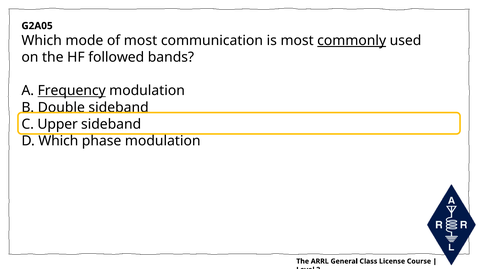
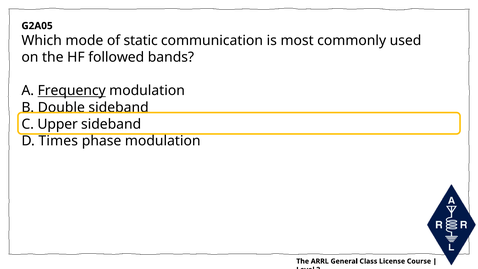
of most: most -> static (141, 40)
commonly underline: present -> none (352, 40)
D Which: Which -> Times (58, 141)
